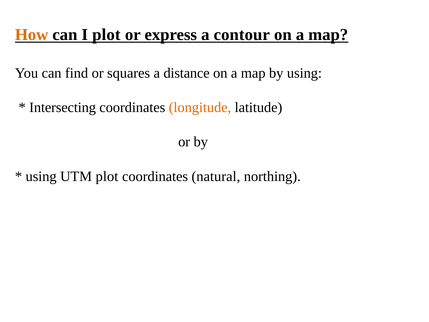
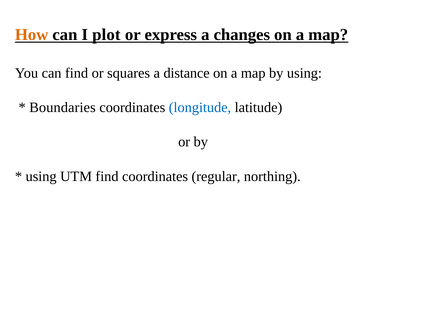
contour: contour -> changes (242, 35)
Intersecting: Intersecting -> Boundaries (62, 108)
longitude colour: orange -> blue (200, 108)
UTM plot: plot -> find (107, 176)
natural: natural -> regular (216, 176)
